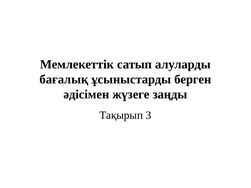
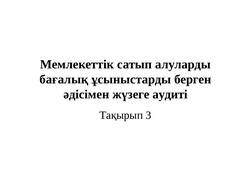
заңды: заңды -> аудиті (170, 95)
